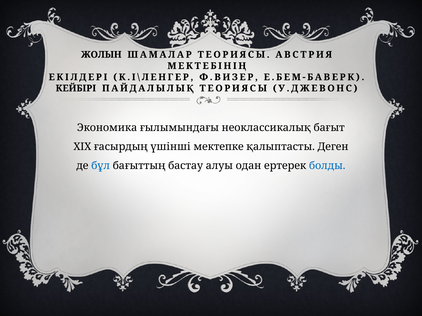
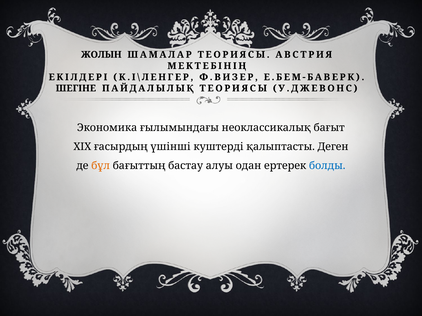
КЕЙБІРІ: КЕЙБІРІ -> ШЕГІНЕ (76, 88)
мектепке: мектепке -> куштерді (219, 147)
бұл colour: blue -> orange (101, 166)
